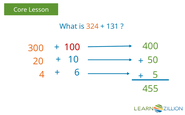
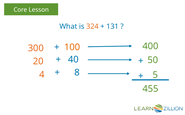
100 colour: red -> orange (72, 47)
10: 10 -> 40 (73, 60)
6: 6 -> 8 (77, 73)
